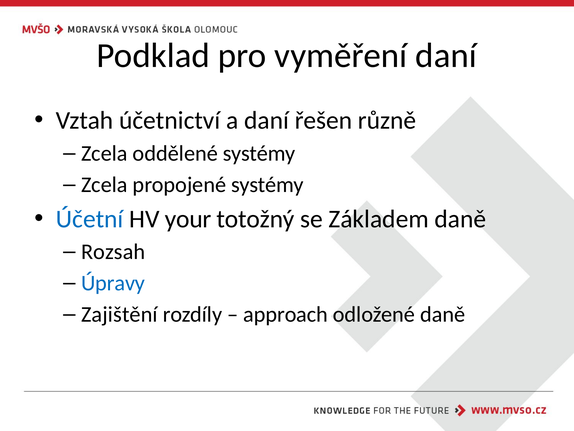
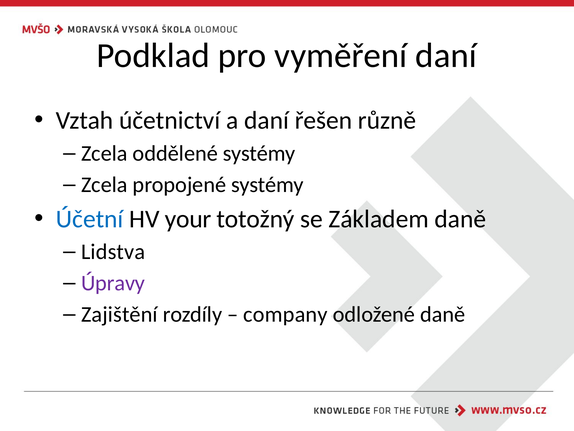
Rozsah: Rozsah -> Lidstva (113, 252)
Úpravy colour: blue -> purple (113, 283)
approach: approach -> company (285, 314)
